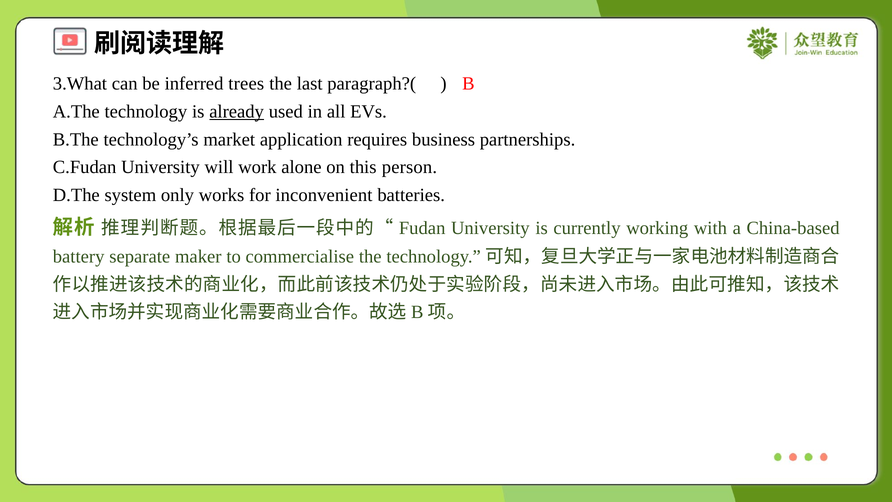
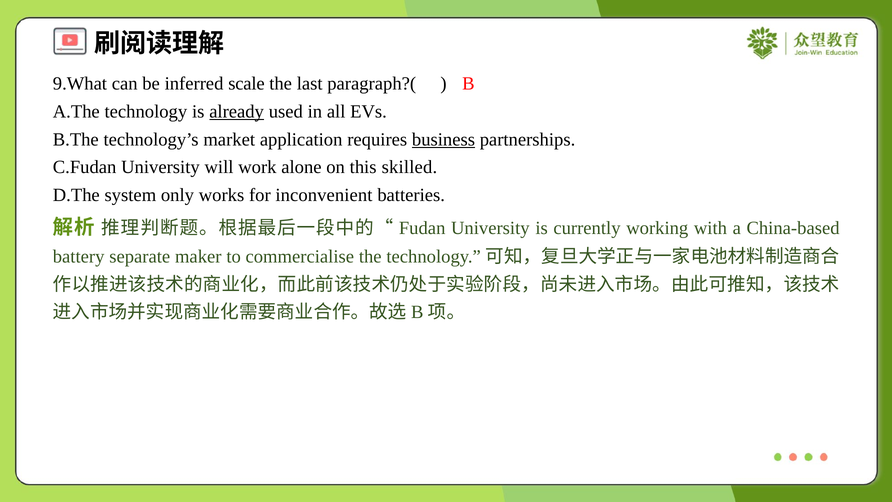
3.What: 3.What -> 9.What (80, 84)
trees: trees -> scale (246, 84)
business underline: none -> present (443, 139)
person: person -> skilled (409, 167)
